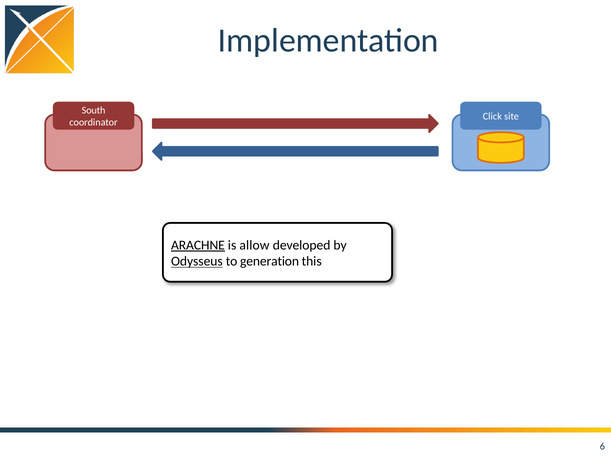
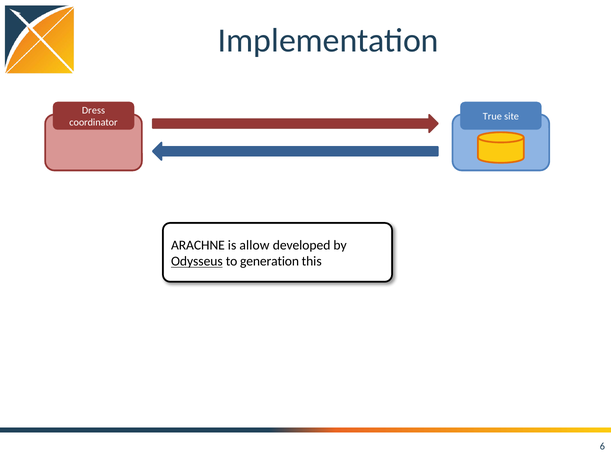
South: South -> Dress (93, 110)
Click: Click -> True (492, 116)
ARACHNE underline: present -> none (198, 245)
